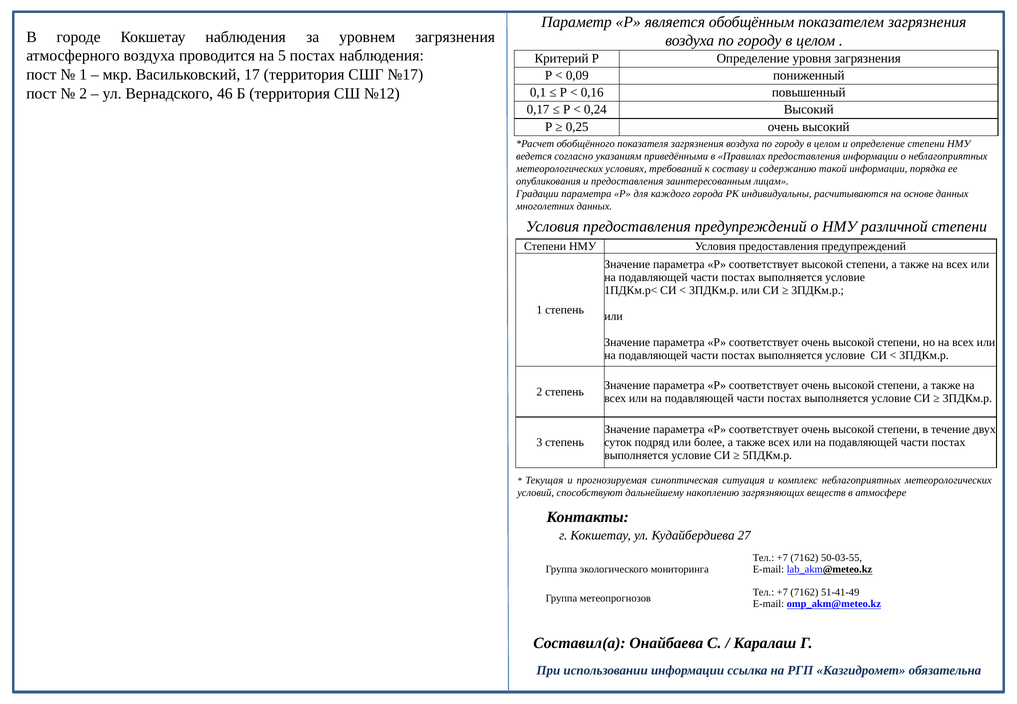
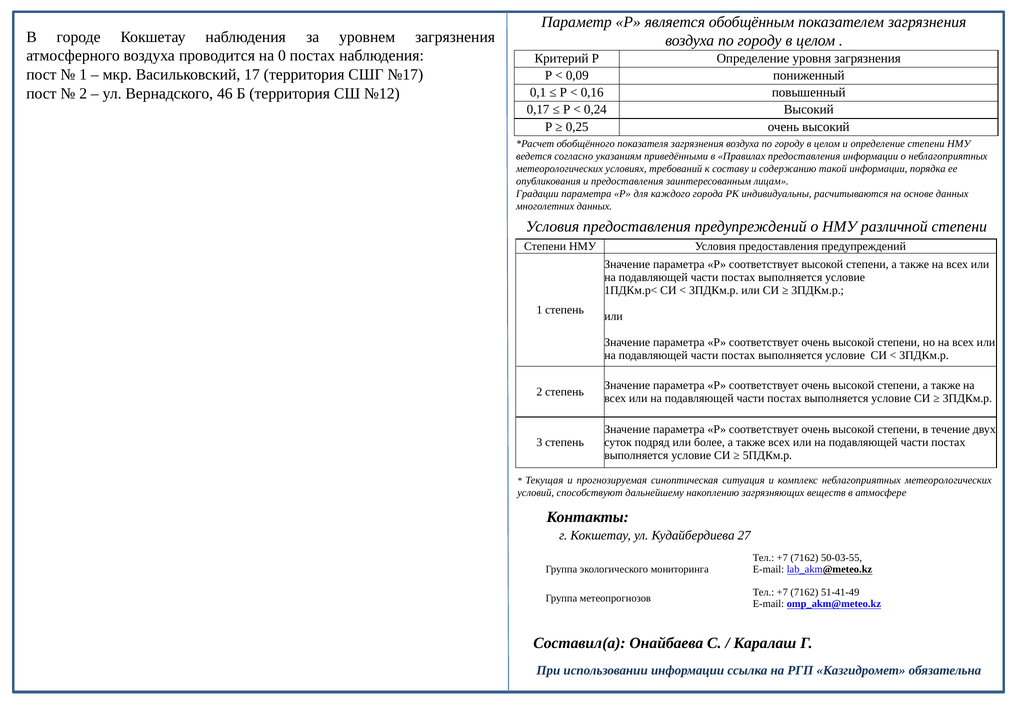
5: 5 -> 0 (282, 56)
